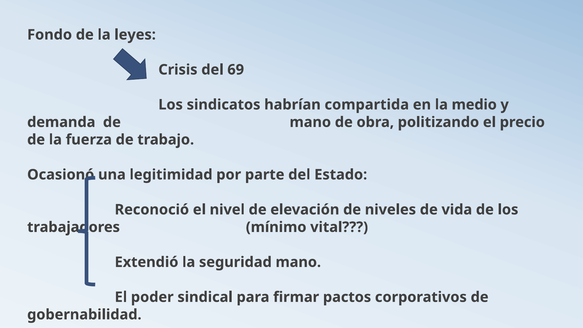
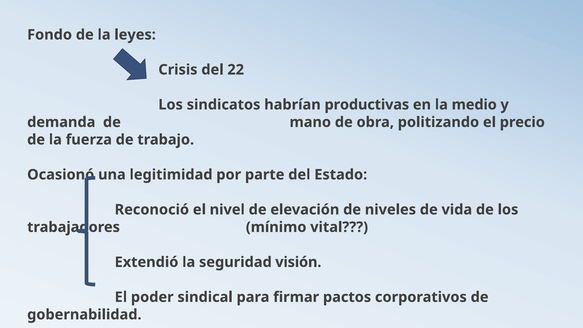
69: 69 -> 22 (236, 70)
compartida: compartida -> productivas (367, 105)
seguridad mano: mano -> visión (298, 262)
